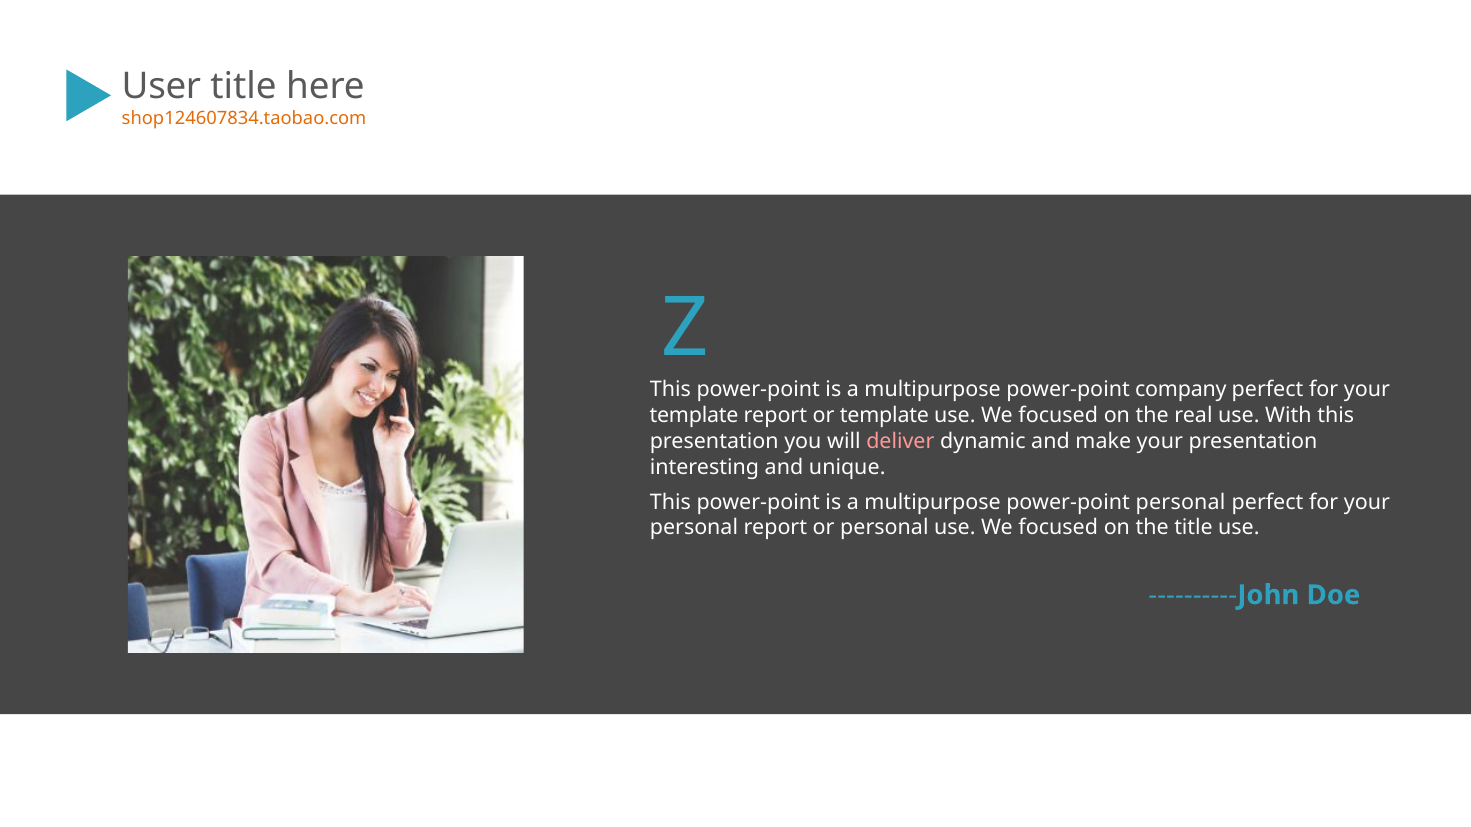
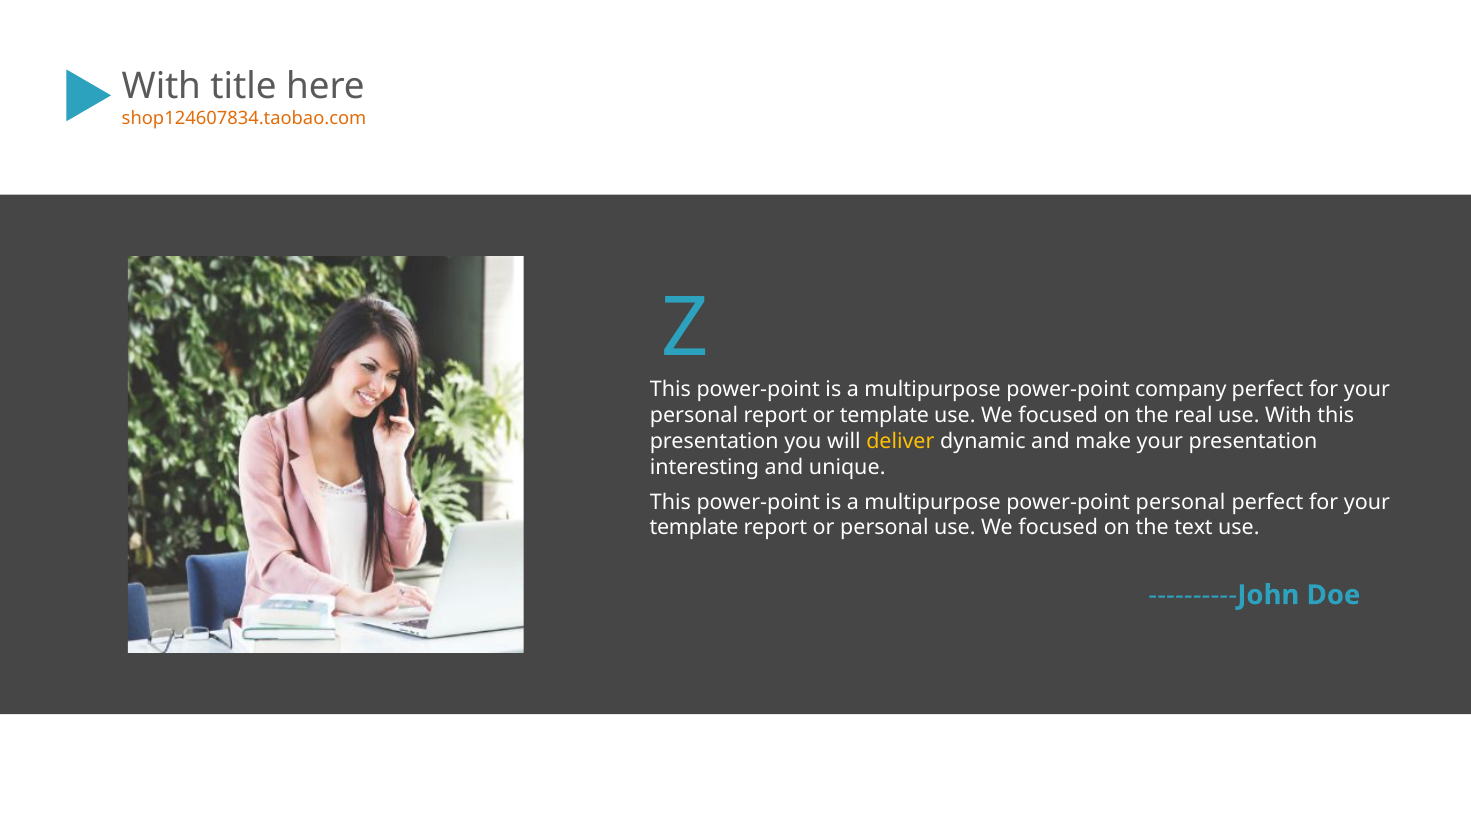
User: User -> With (161, 86)
template: template -> personal (694, 416)
deliver colour: pink -> yellow (900, 442)
personal: personal -> template (694, 528)
the title: title -> text (1194, 528)
